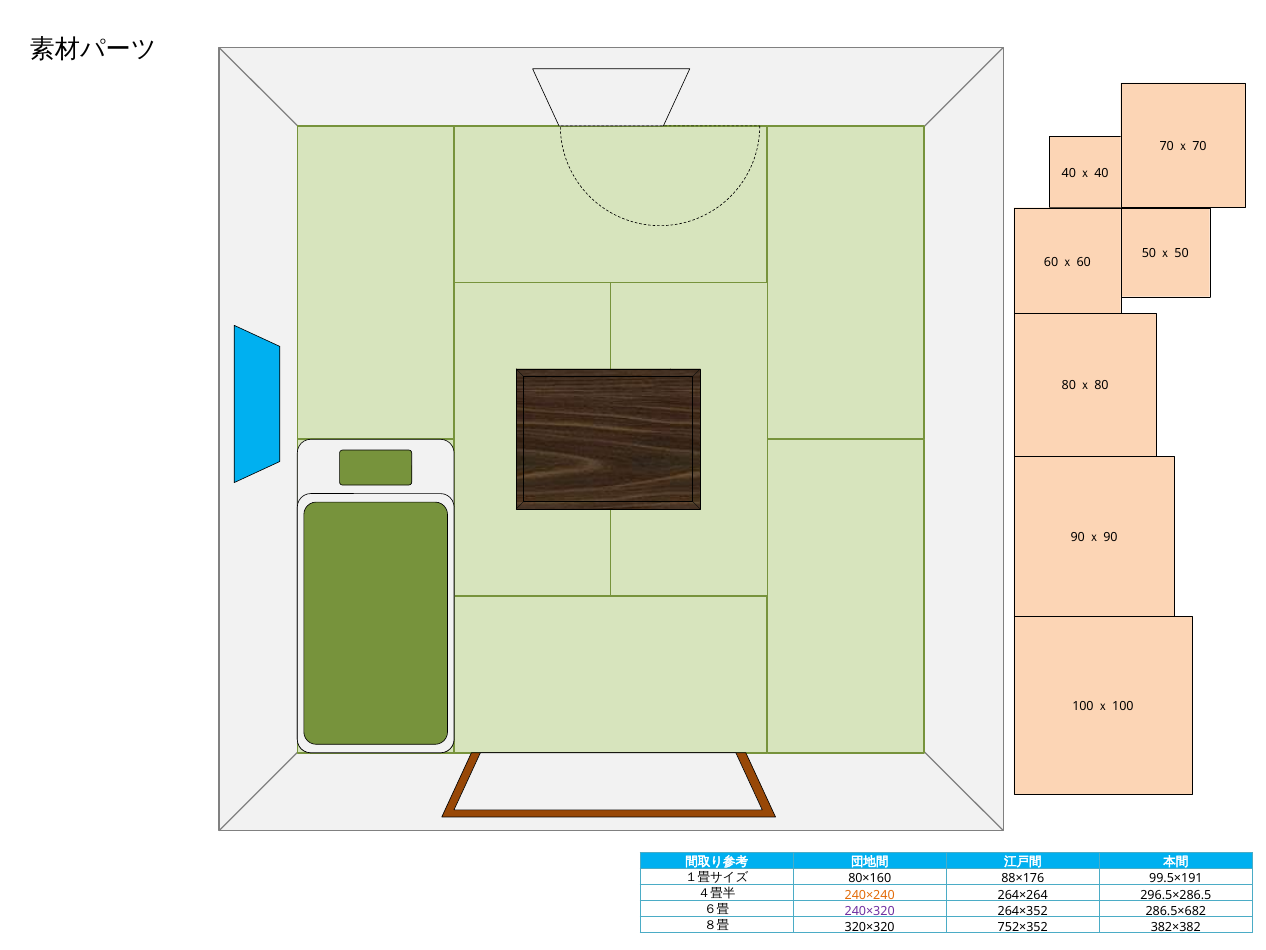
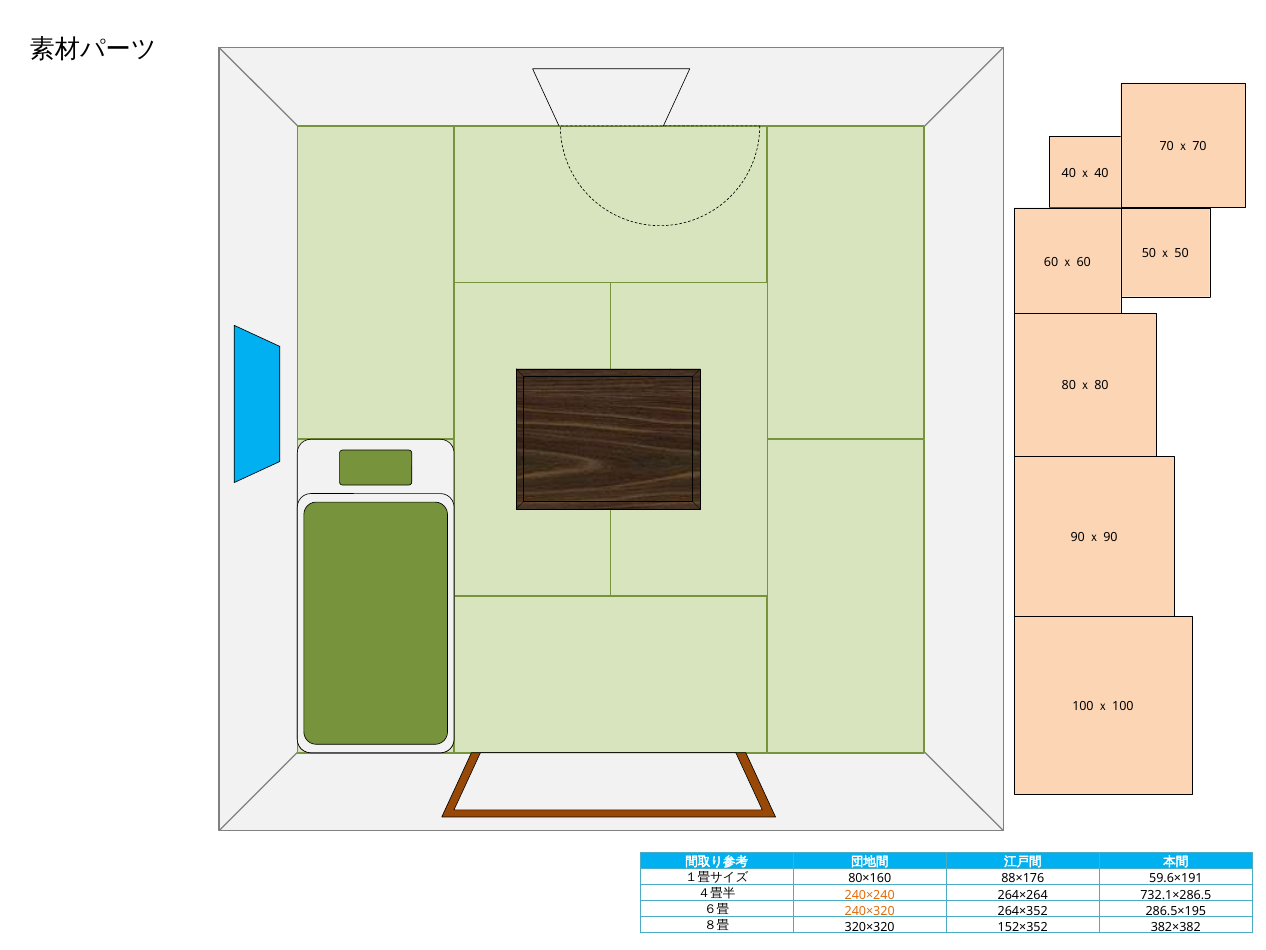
99.5×191: 99.5×191 -> 59.6×191 (1176, 878)
296.5×286.5: 296.5×286.5 -> 732.1×286.5 (1176, 894)
240×320 colour: purple -> orange (870, 910)
286.5×682: 286.5×682 -> 286.5×195 (1176, 910)
752×352: 752×352 -> 152×352 (1023, 927)
